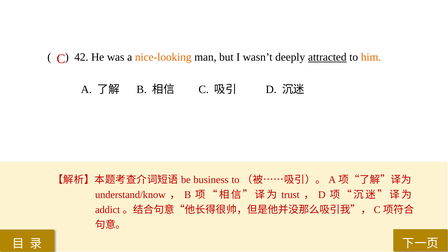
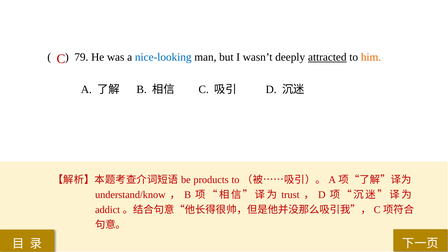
42: 42 -> 79 (81, 57)
nice-looking colour: orange -> blue (163, 57)
business: business -> products (211, 180)
